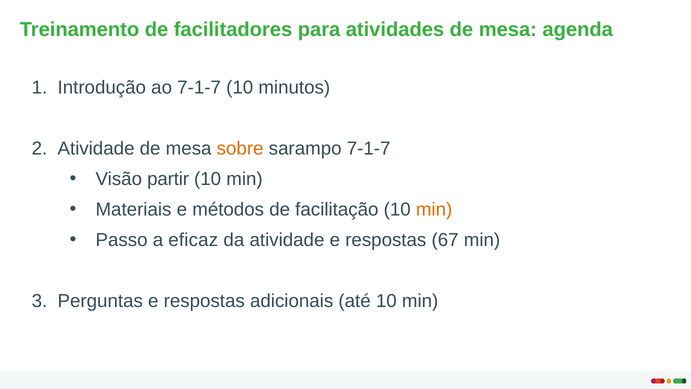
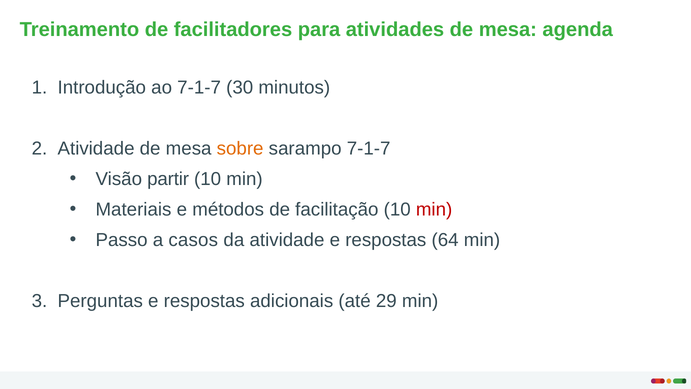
7-1-7 10: 10 -> 30 (240, 87)
min colour: orange -> red (434, 209)
eficaz: eficaz -> casos (193, 240)
67: 67 -> 64 (445, 240)
até 10: 10 -> 29 (386, 301)
